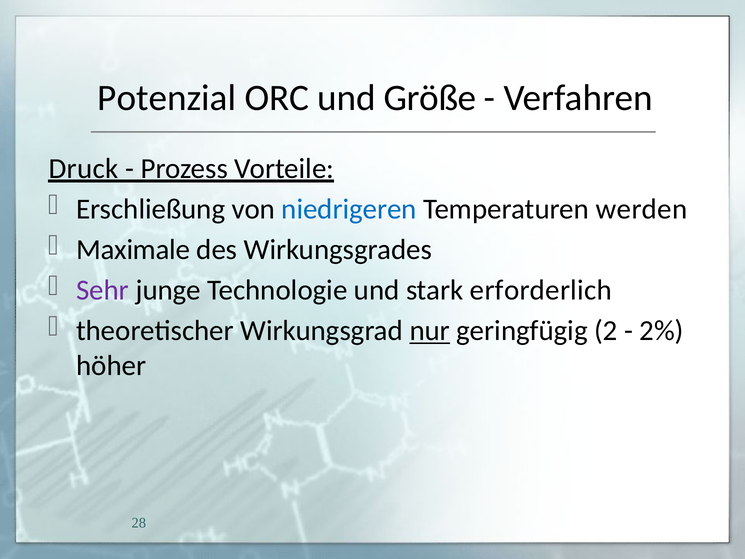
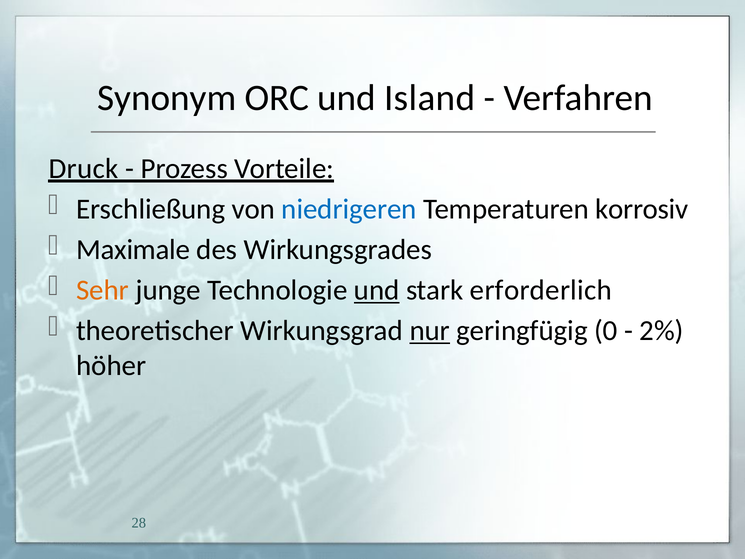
Potenzial: Potenzial -> Synonym (167, 98)
Größe: Größe -> Island (430, 98)
werden: werden -> korrosiv (642, 209)
Sehr colour: purple -> orange (103, 290)
und underline: none -> present (377, 290)
2: 2 -> 0 (606, 331)
